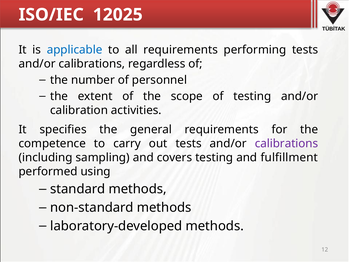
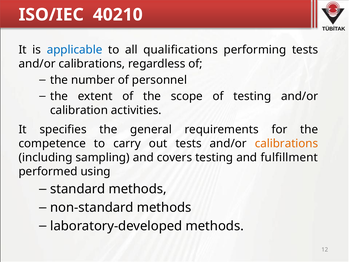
12025: 12025 -> 40210 (118, 15)
all requirements: requirements -> qualifications (181, 50)
calibrations colour: purple -> orange (286, 143)
